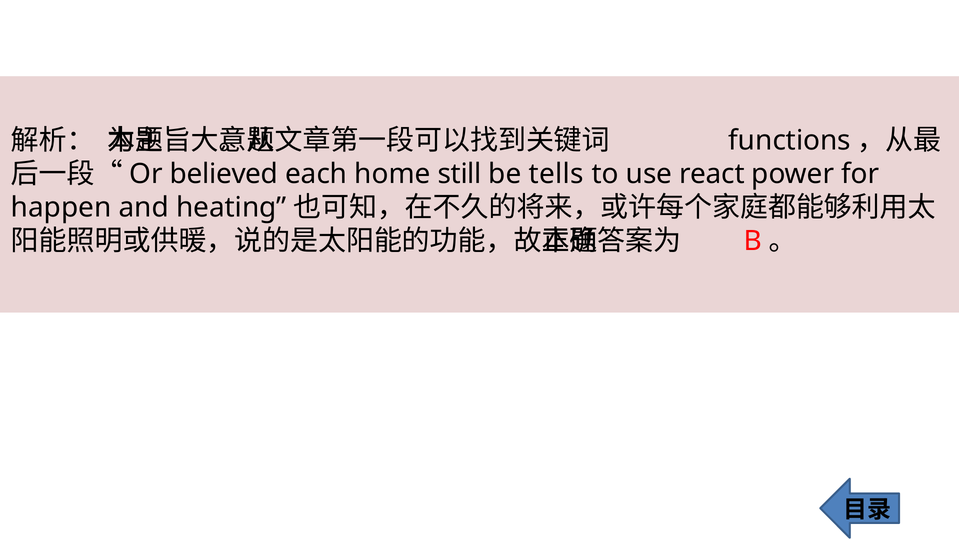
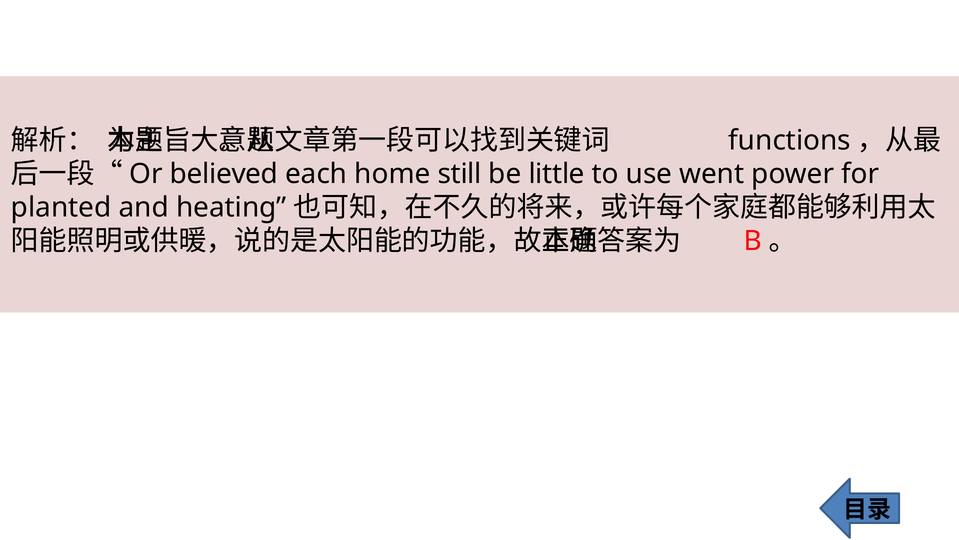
tells: tells -> little (557, 174)
react: react -> went (712, 174)
happen: happen -> planted (61, 207)
